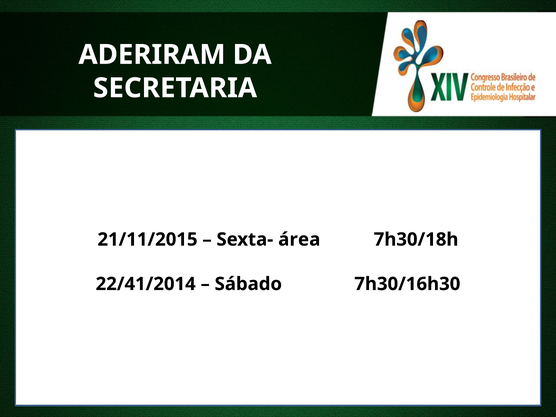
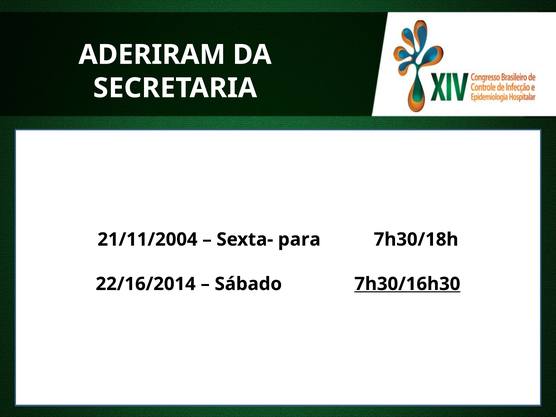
21/11/2015: 21/11/2015 -> 21/11/2004 (147, 239)
área: área -> para (299, 239)
22/41/2014: 22/41/2014 -> 22/16/2014 (146, 284)
7h30/16h30 underline: none -> present (407, 284)
